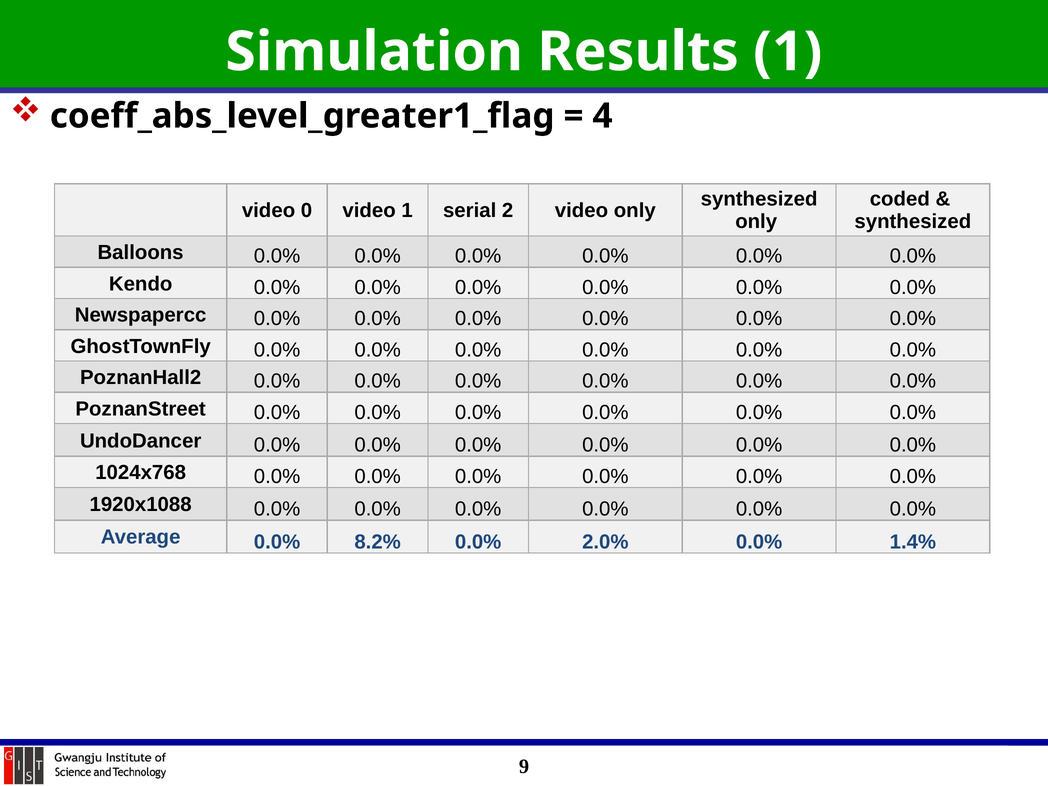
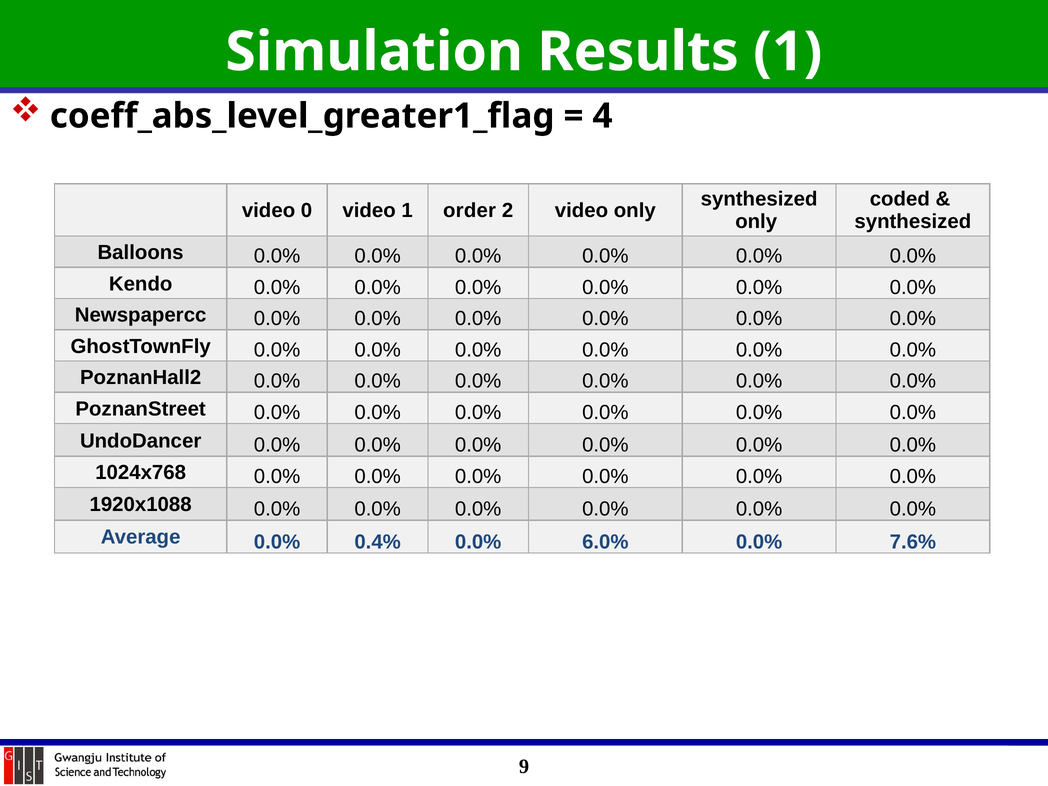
serial: serial -> order (470, 210)
8.2%: 8.2% -> 0.4% (378, 542)
2.0%: 2.0% -> 6.0% (605, 542)
1.4%: 1.4% -> 7.6% (913, 542)
